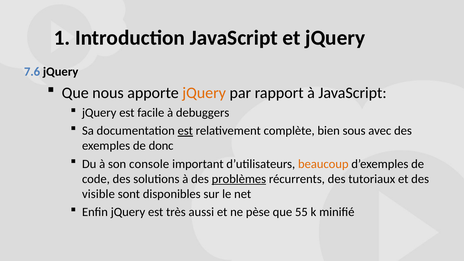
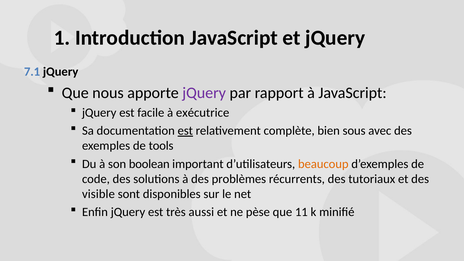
7.6: 7.6 -> 7.1 (32, 72)
jQuery colour: orange -> purple (204, 93)
debuggers: debuggers -> exécutrice (203, 113)
donc: donc -> tools (161, 146)
console: console -> boolean (149, 164)
problèmes underline: present -> none (239, 179)
55: 55 -> 11 (301, 212)
